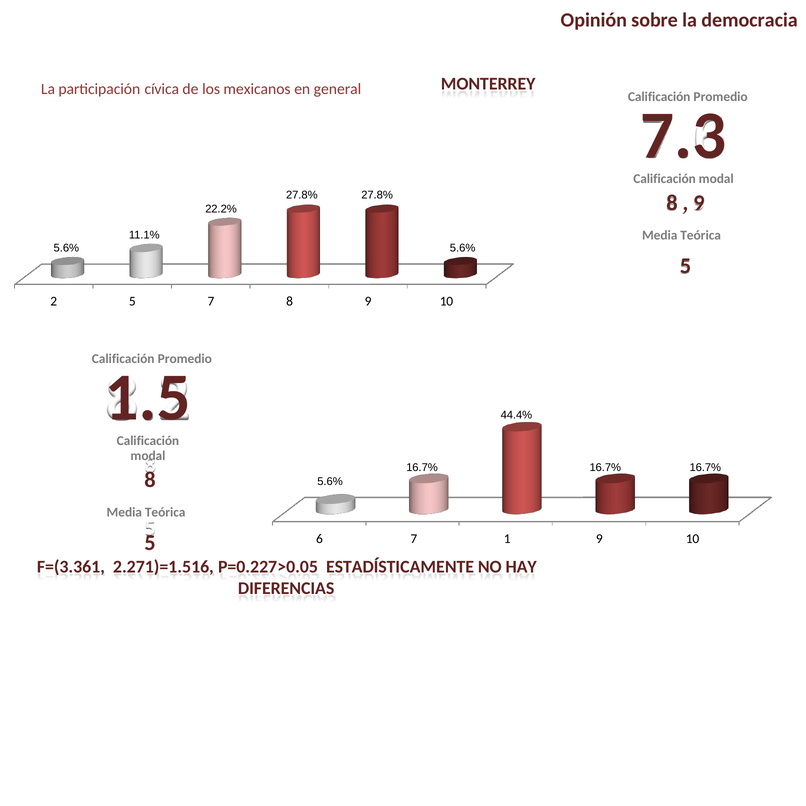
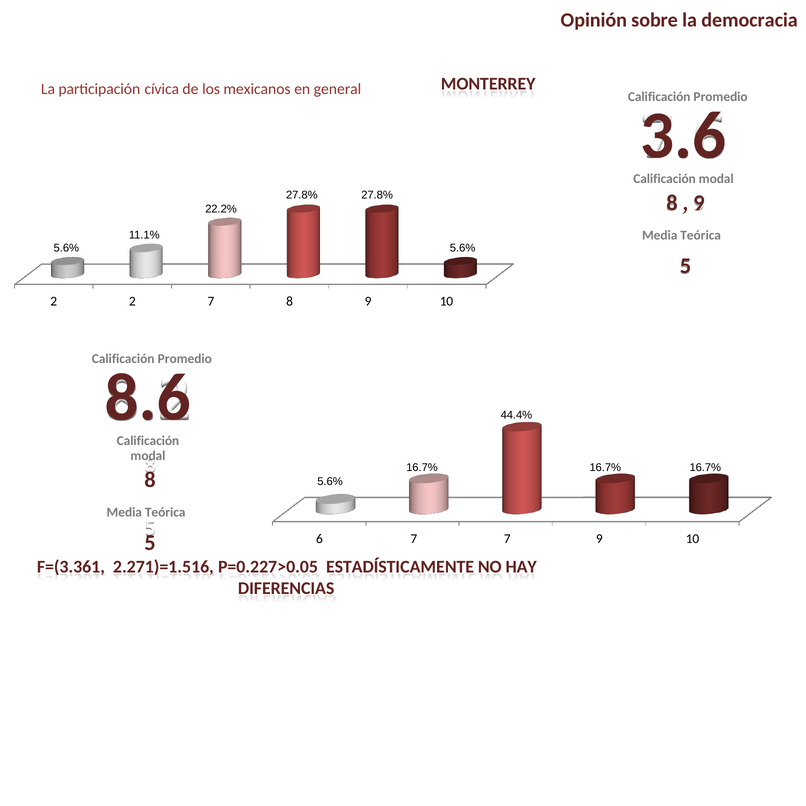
7.3: 7.3 -> 3.6 (683, 135)
2 5: 5 -> 2 (132, 301)
1.5: 1.5 -> 8.6 (148, 398)
7 1: 1 -> 7 (507, 539)
